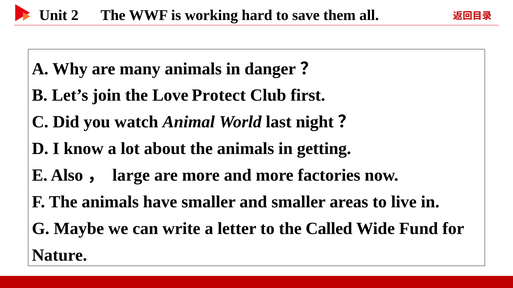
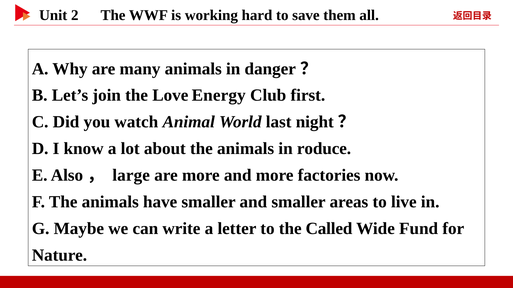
Protect: Protect -> Energy (219, 96)
getting: getting -> roduce (324, 149)
